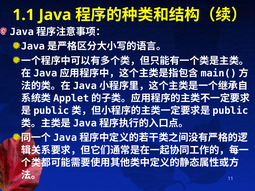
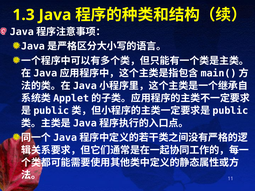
1.1: 1.1 -> 1.3 (24, 15)
